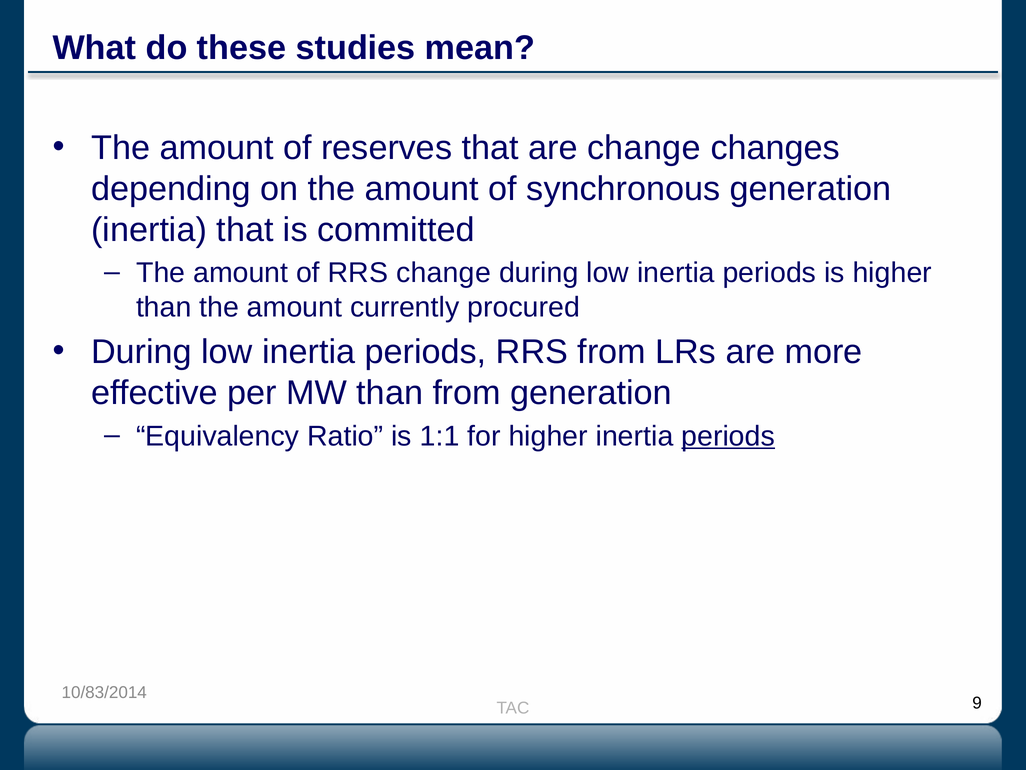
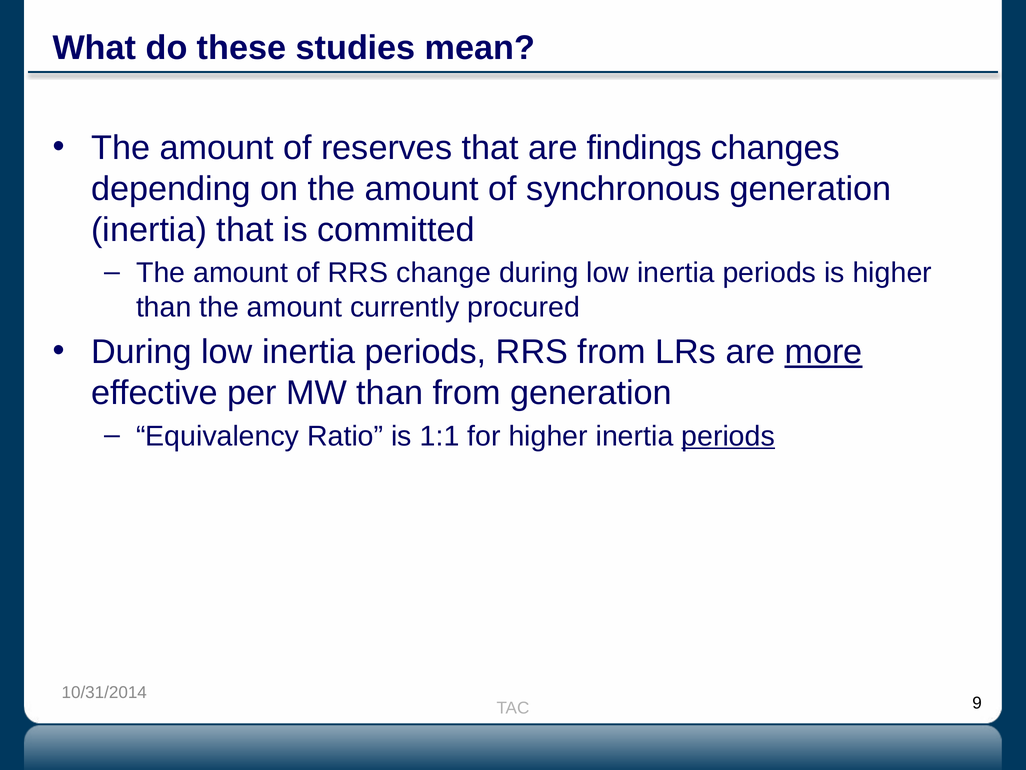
are change: change -> findings (644, 148)
more underline: none -> present (824, 352)
10/83/2014: 10/83/2014 -> 10/31/2014 (104, 692)
